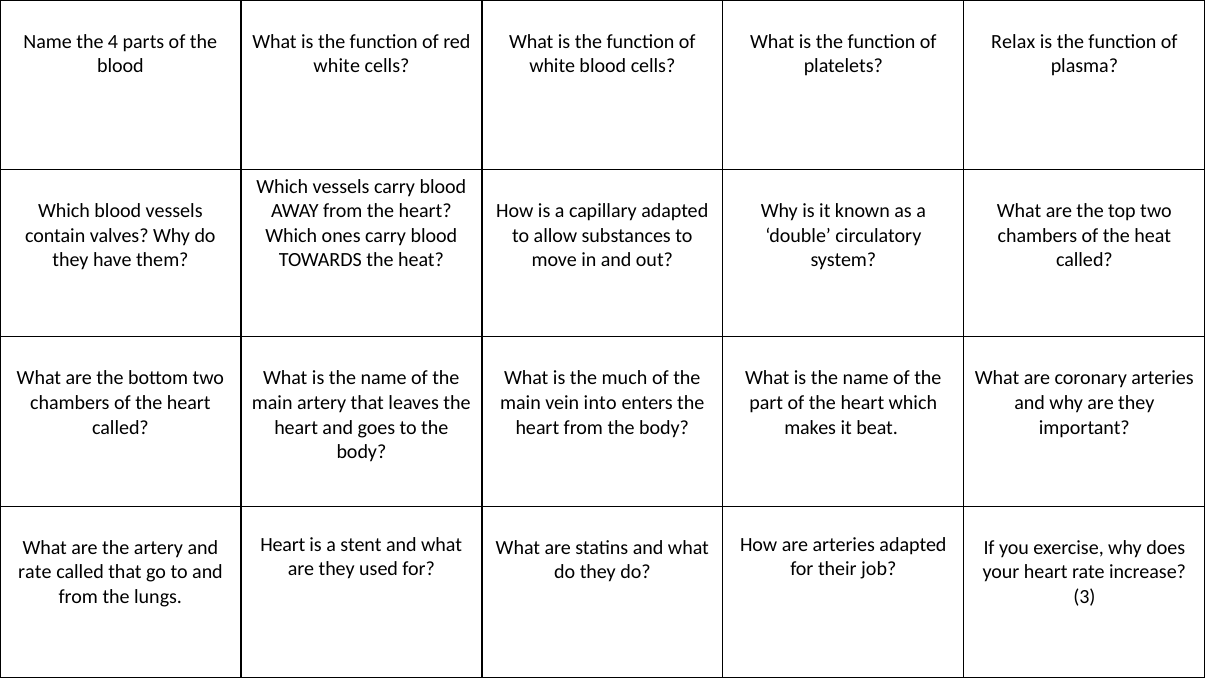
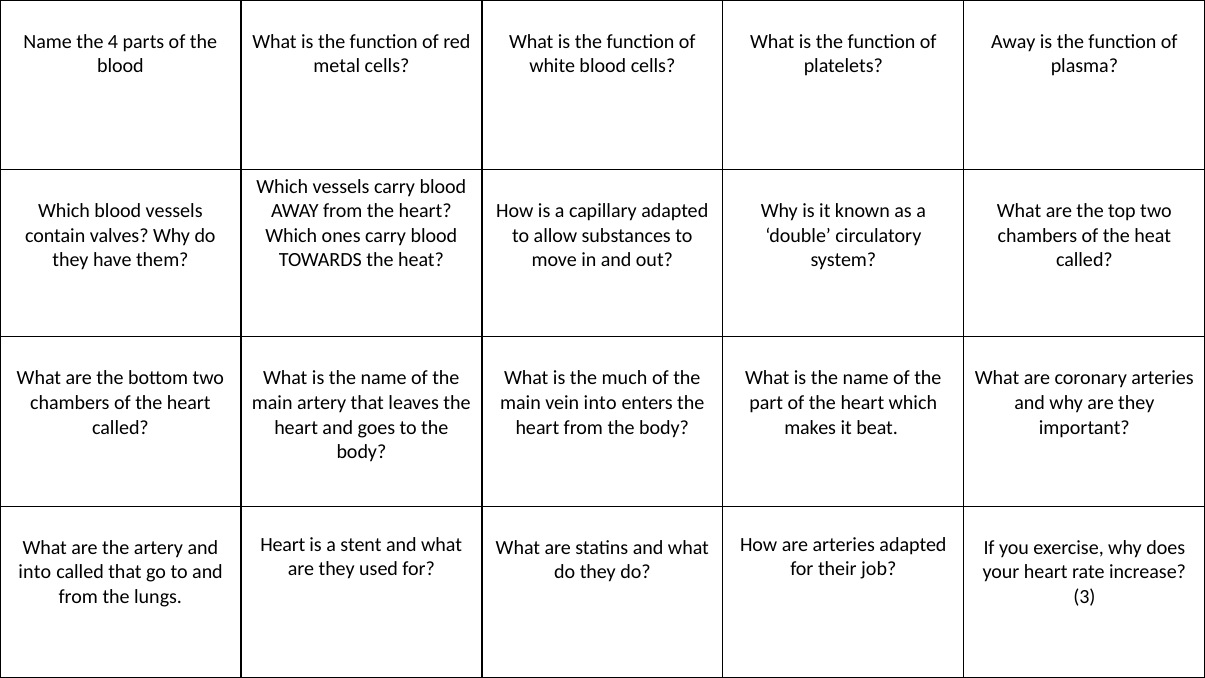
Relax: Relax -> Away (1013, 42)
white: white -> metal (337, 66)
rate: rate -> into (35, 572)
